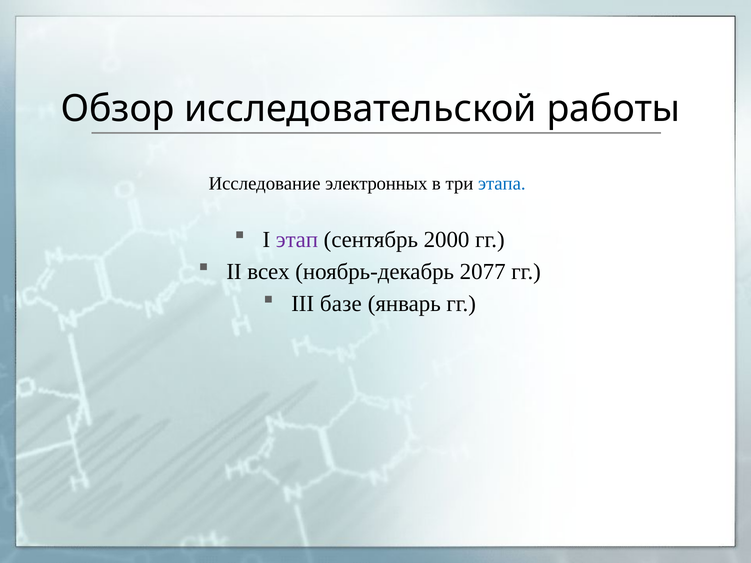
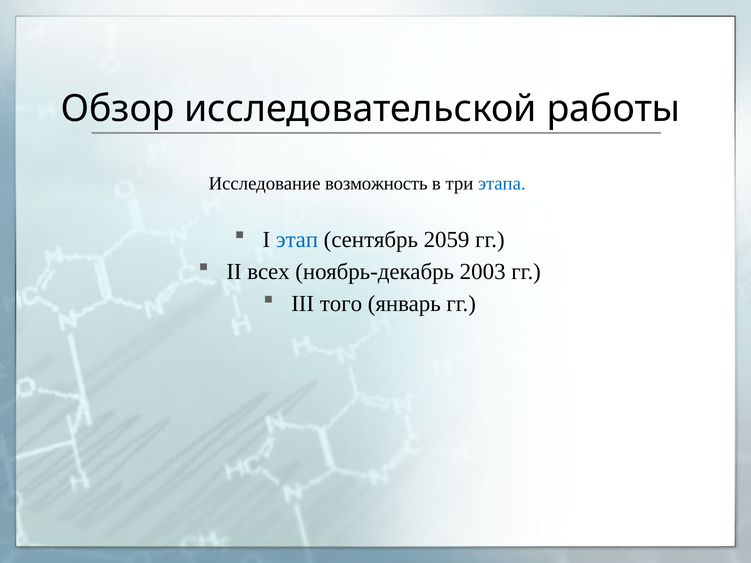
электронных: электронных -> возможность (376, 183)
этап colour: purple -> blue (297, 240)
2000: 2000 -> 2059 (447, 240)
2077: 2077 -> 2003 (483, 272)
базе: базе -> того (341, 304)
